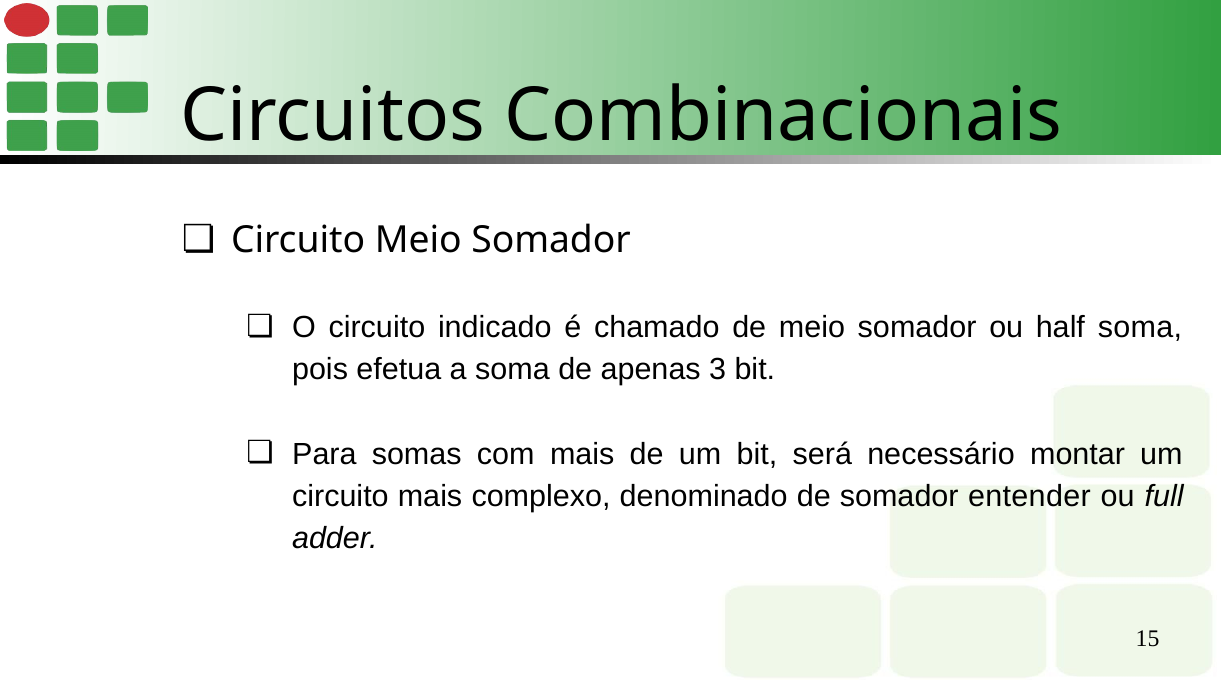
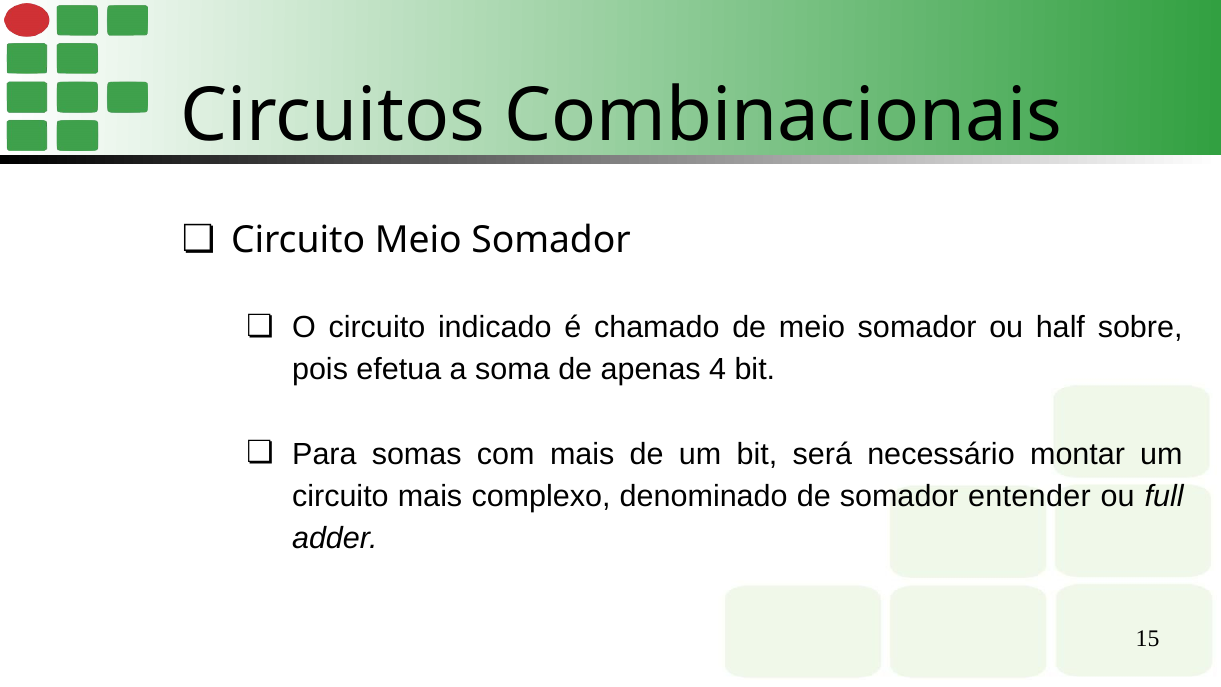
half soma: soma -> sobre (1140, 328)
3: 3 -> 4 (718, 370)
